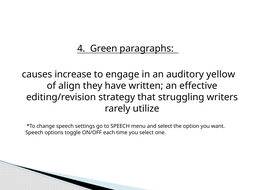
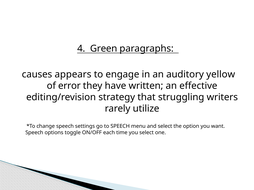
increase: increase -> appears (73, 74)
align: align -> error (69, 86)
